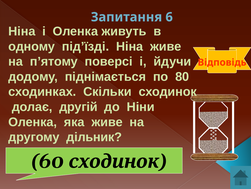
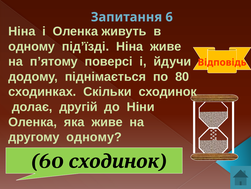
другому дільник: дільник -> одному (94, 137)
